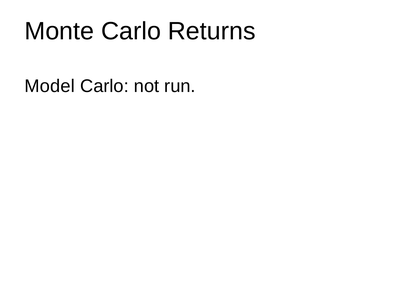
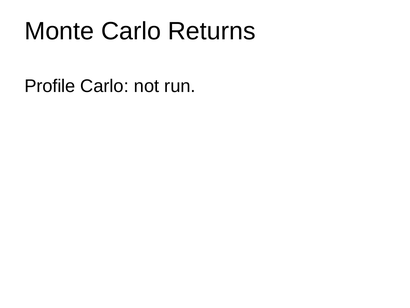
Model: Model -> Profile (50, 86)
